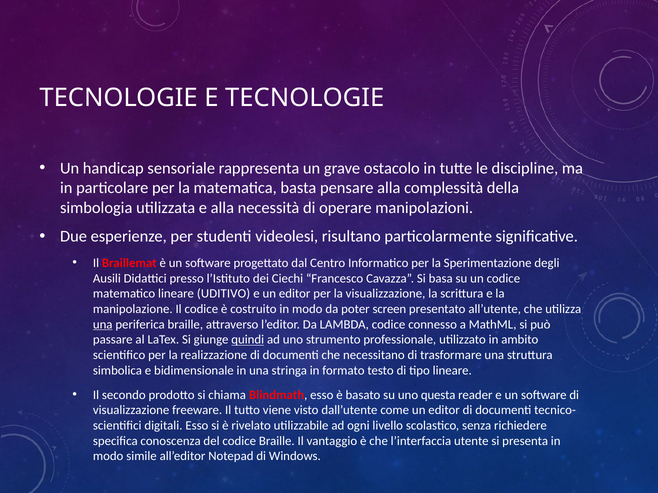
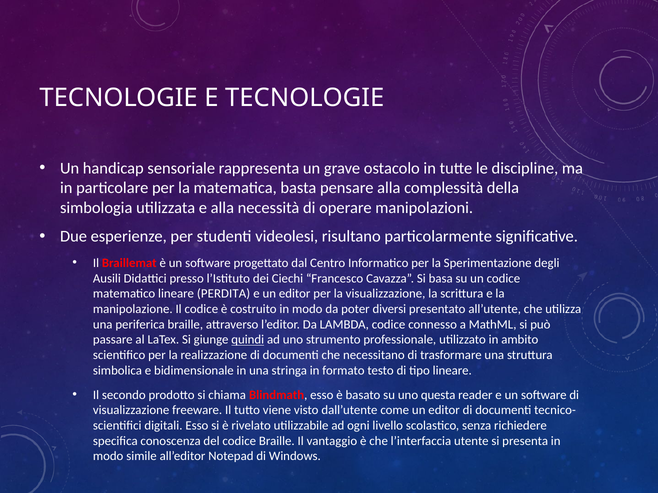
UDITIVO: UDITIVO -> PERDITA (224, 294)
screen: screen -> diversi (389, 309)
una underline: present -> none (103, 325)
